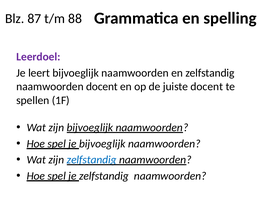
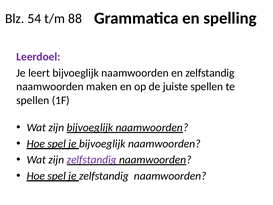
87: 87 -> 54 (34, 19)
naamwoorden docent: docent -> maken (102, 86)
juiste docent: docent -> spellen (207, 86)
zelfstandig colour: blue -> purple (92, 160)
